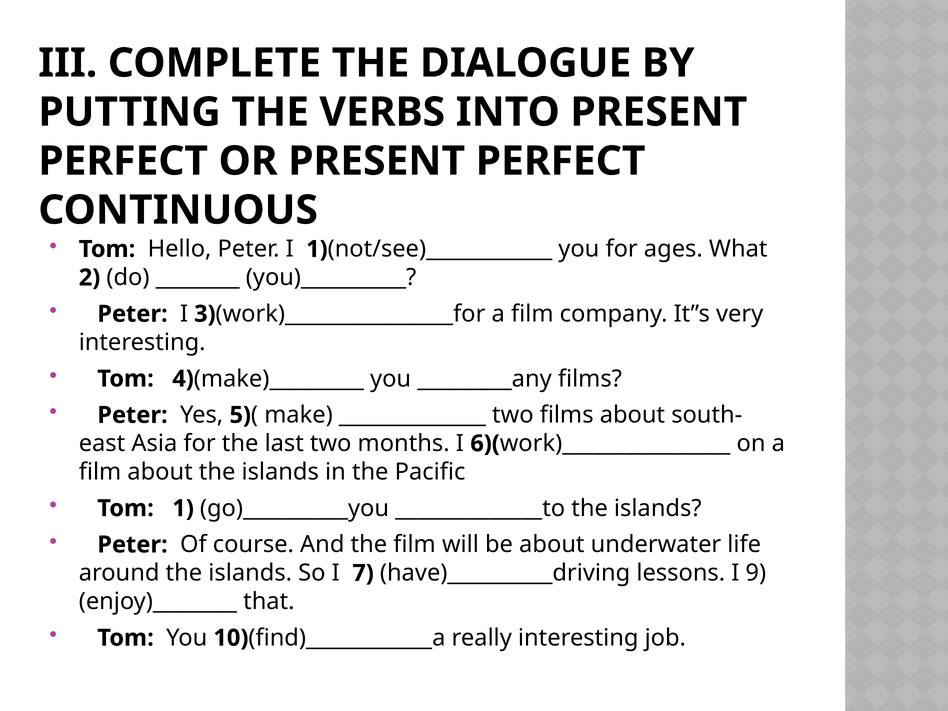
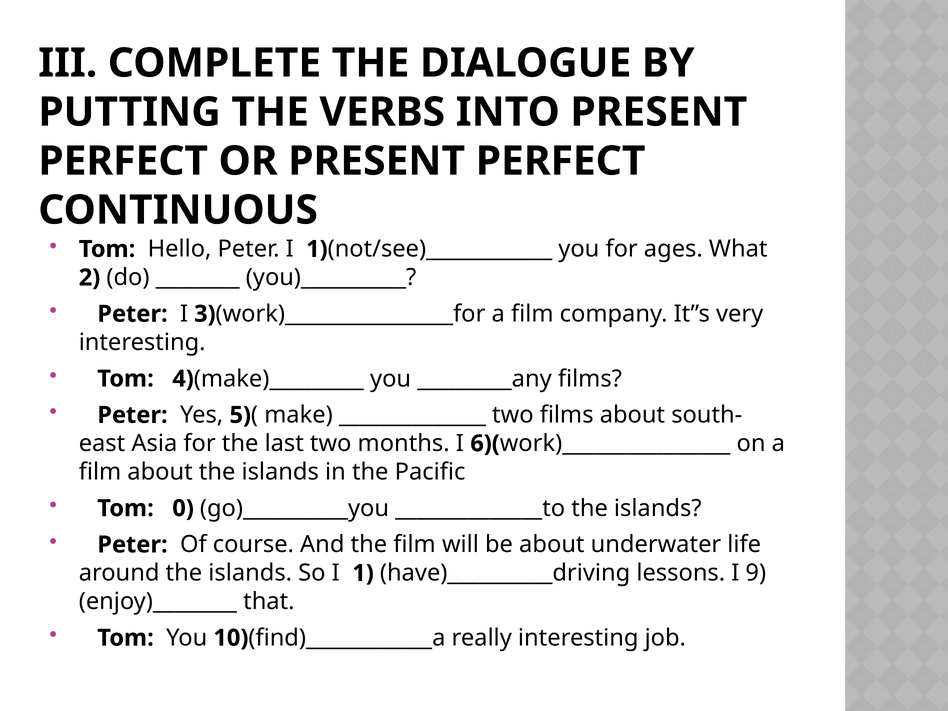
Tom 1: 1 -> 0 (183, 508)
So I 7: 7 -> 1 (363, 573)
